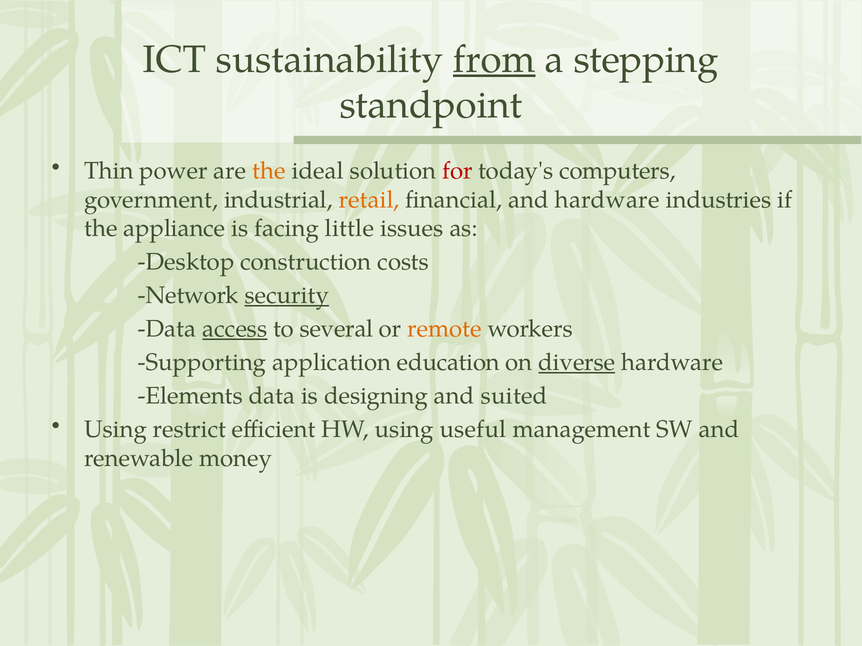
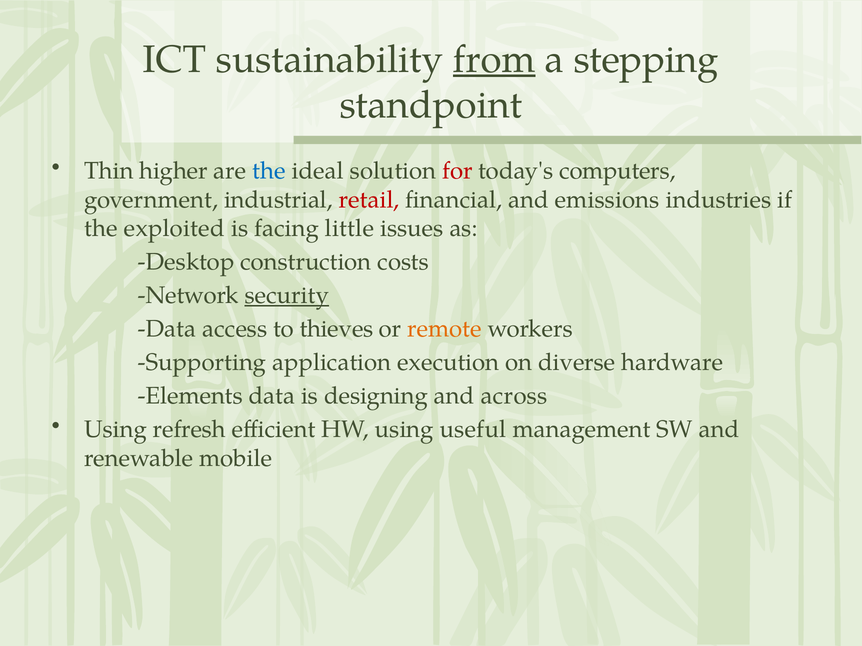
power: power -> higher (174, 171)
the colour: orange -> blue (269, 171)
retail colour: orange -> red (369, 200)
and hardware: hardware -> emissions (607, 200)
appliance: appliance -> exploited (174, 229)
access underline: present -> none (235, 329)
several: several -> thieves (336, 329)
education: education -> execution (448, 363)
diverse underline: present -> none (577, 363)
suited: suited -> across (514, 396)
restrict: restrict -> refresh (189, 430)
money: money -> mobile (236, 459)
